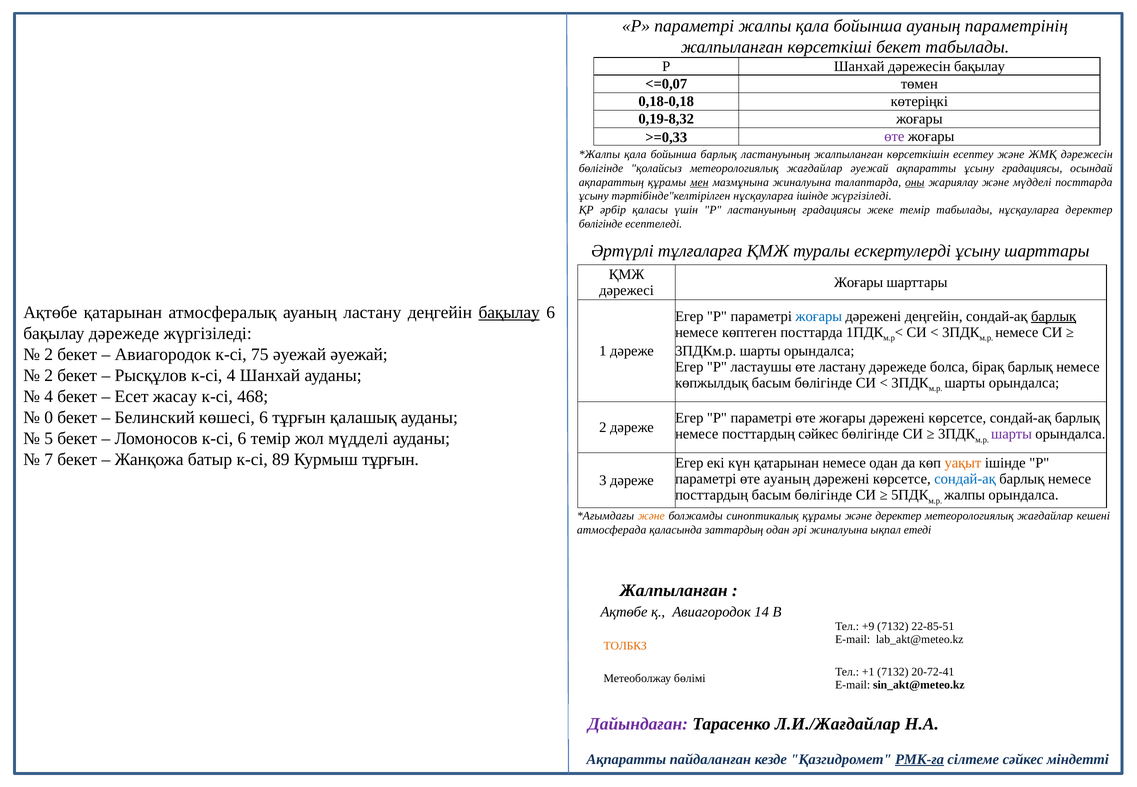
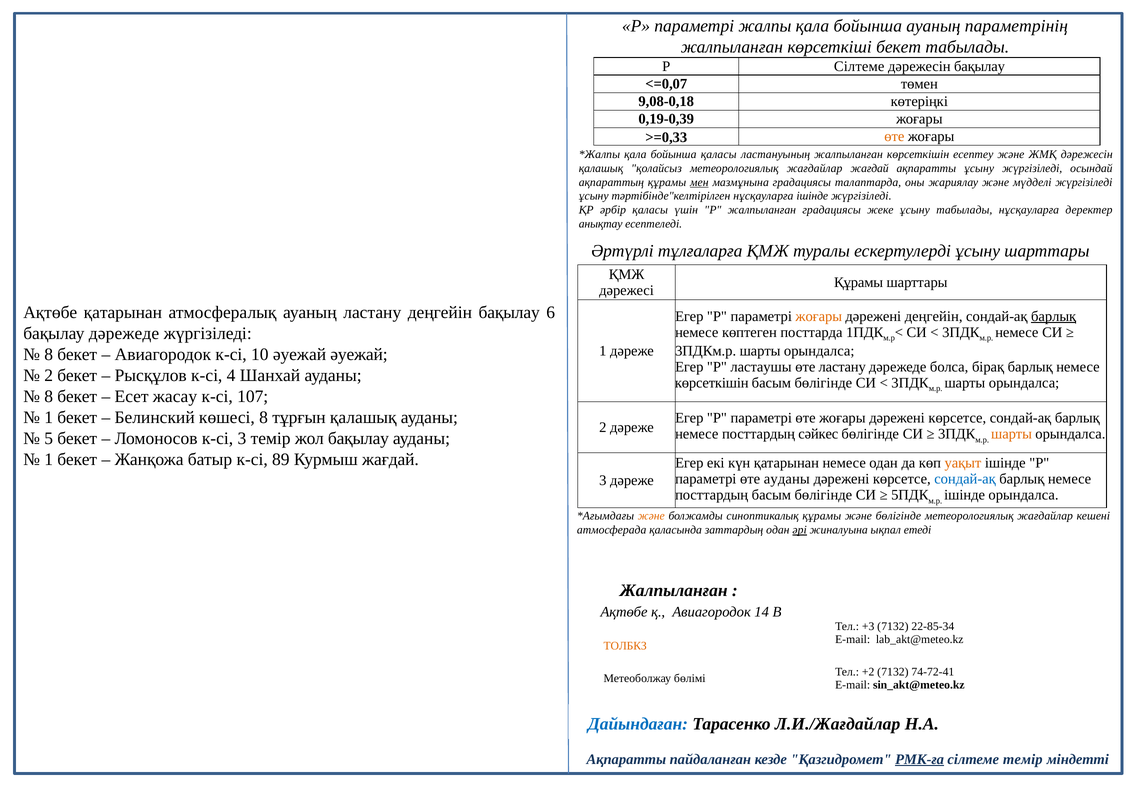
Р Шанхай: Шанхай -> Сілтеме (859, 66)
0,18-0,18: 0,18-0,18 -> 9,08-0,18 (666, 102)
0,19-8,32: 0,19-8,32 -> 0,19-0,39 (666, 119)
өте colour: purple -> orange (894, 137)
бойынша барлық: барлық -> қаласы (719, 154)
бөлігінде: бөлігінде -> қалашық (601, 168)
жағдайлар әуежай: әуежай -> жағдай (870, 168)
ұсыну градациясы: градациясы -> жүргізіледі (1032, 168)
мазмұнына жиналуына: жиналуына -> градациясы (802, 182)
оны underline: present -> none (915, 182)
мүдделі посттарда: посттарда -> жүргізіледі (1084, 182)
Р ластануының: ластануының -> жалпыланған (762, 210)
жеке темір: темір -> ұсыну (915, 210)
бөлігінде: бөлігінде -> анықтау (601, 224)
Жоғары: Жоғары -> Құрамы (859, 282)
бақылау underline: present -> none (509, 312)
жоғары colour: blue -> orange (819, 316)
2: 2 -> 8 (49, 354)
75: 75 -> 10 (260, 354)
көпжылдық: көпжылдық -> көрсеткішін (712, 383)
4: 4 -> 8 (49, 396)
468: 468 -> 107 (253, 396)
0: 0 -> 1 (49, 417)
көшесі 6: 6 -> 8 (264, 417)
шарты colour: purple -> orange (1012, 434)
к-сі 6: 6 -> 3 (242, 438)
жол мүдделі: мүдделі -> бақылау (358, 438)
7: 7 -> 1 (49, 459)
Курмыш тұрғын: тұрғын -> жағдай (390, 459)
өте ауаның: ауаның -> ауданы (787, 479)
жалпы: жалпы -> ішінде (965, 495)
және деректер: деректер -> бөлігінде (898, 516)
әрі underline: none -> present (800, 530)
+9: +9 -> +3 (868, 627)
22-85-51: 22-85-51 -> 22-85-34 (933, 627)
+1: +1 -> +2 (868, 672)
20-72-41: 20-72-41 -> 74-72-41 (933, 672)
Дайындаған colour: purple -> blue (638, 724)
сілтеме сәйкес: сәйкес -> темір (1023, 759)
